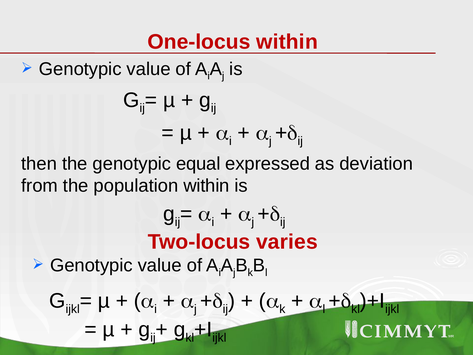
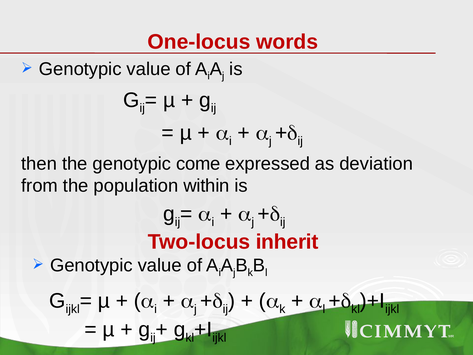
One-locus within: within -> words (287, 42)
equal: equal -> come (198, 164)
varies: varies -> inherit (287, 242)
